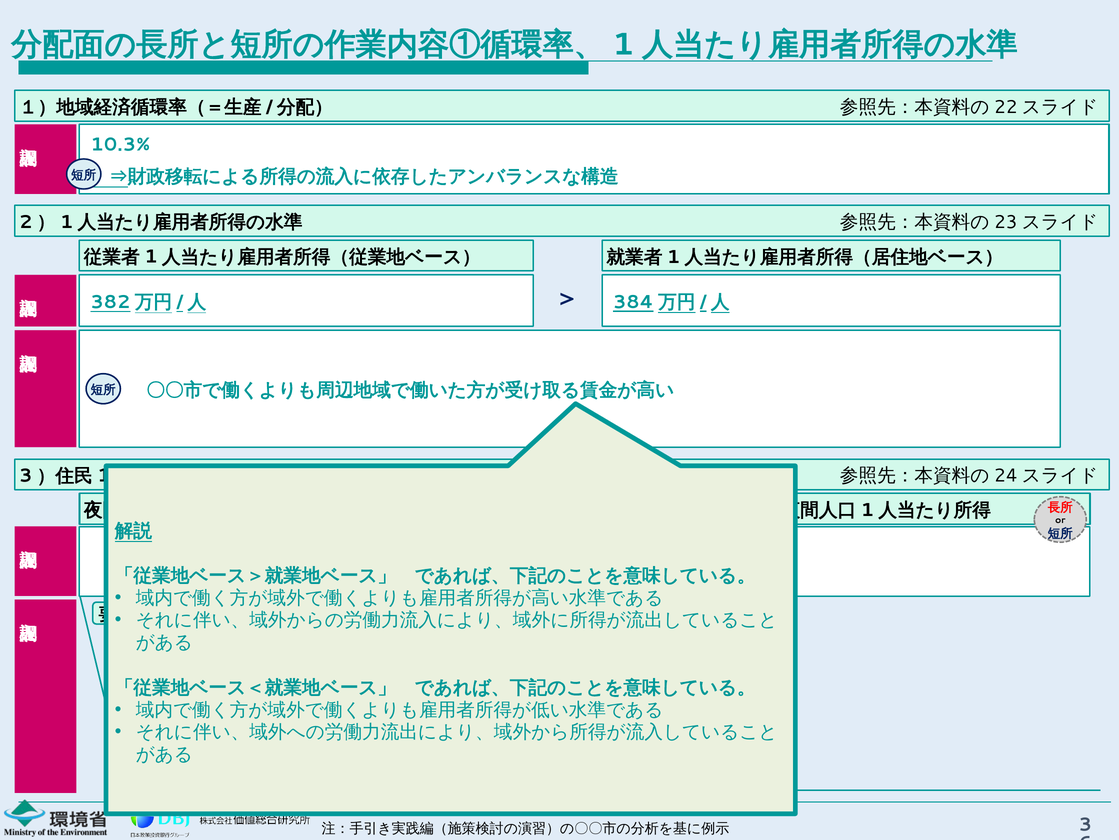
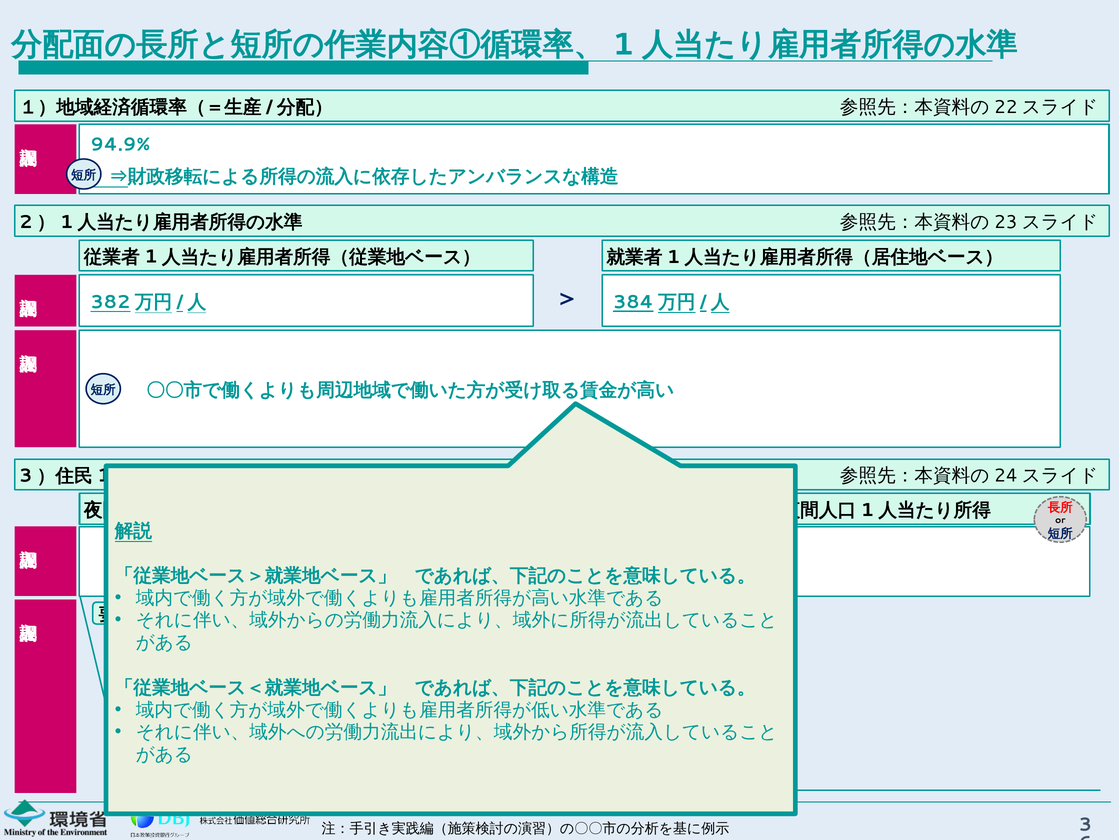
10.3%: 10.3% -> 94.9% (120, 144)
